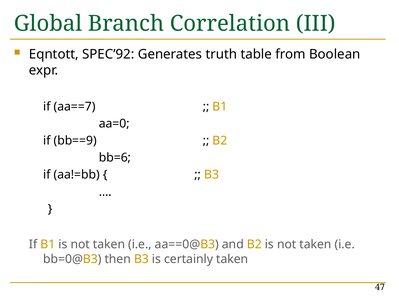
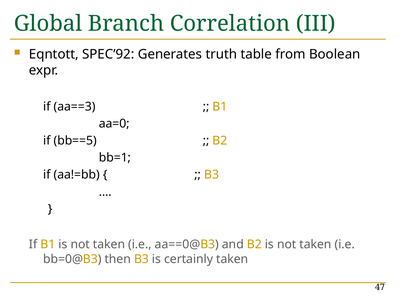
aa==7: aa==7 -> aa==3 (75, 107)
bb==9: bb==9 -> bb==5 (75, 141)
bb=6: bb=6 -> bb=1 (115, 158)
